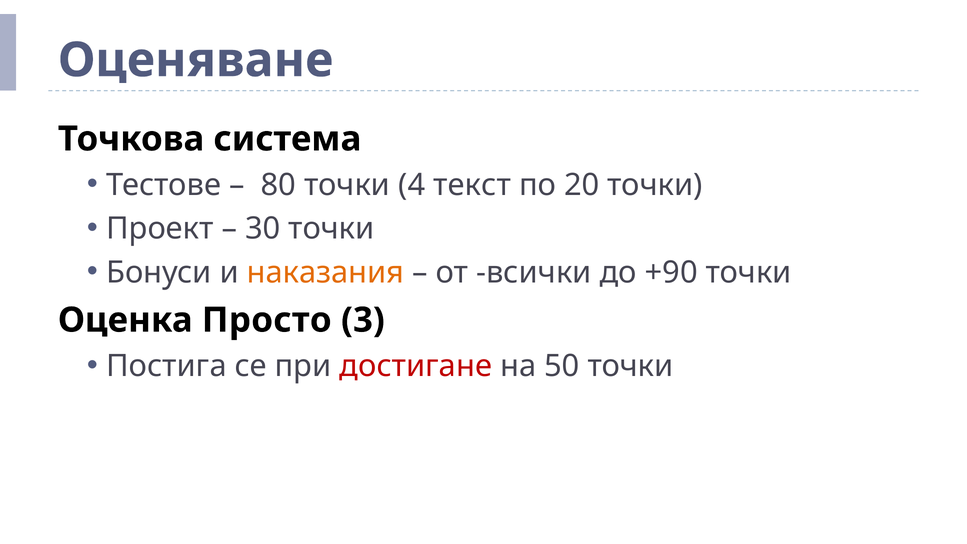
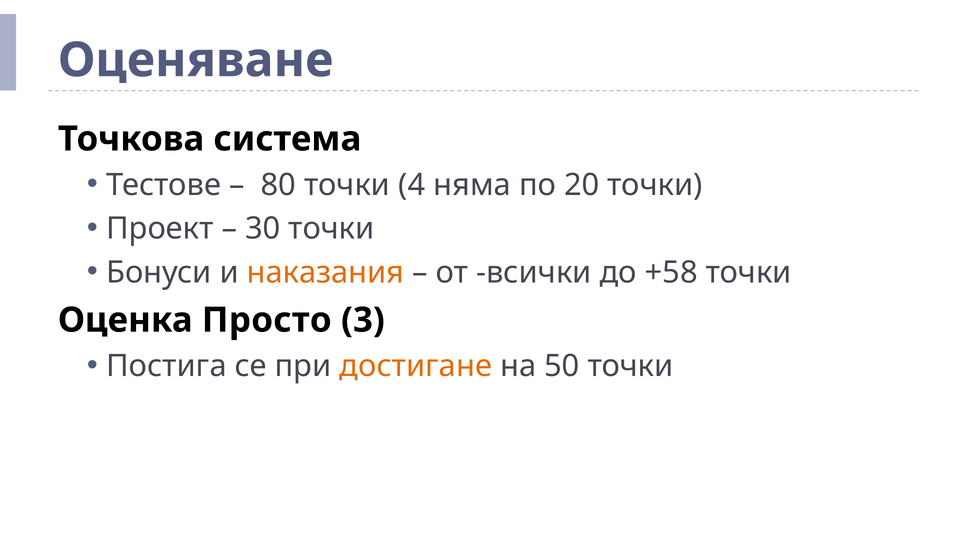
текст: текст -> няма (472, 185)
+90: +90 -> +58 (671, 272)
достигане colour: red -> orange (416, 366)
